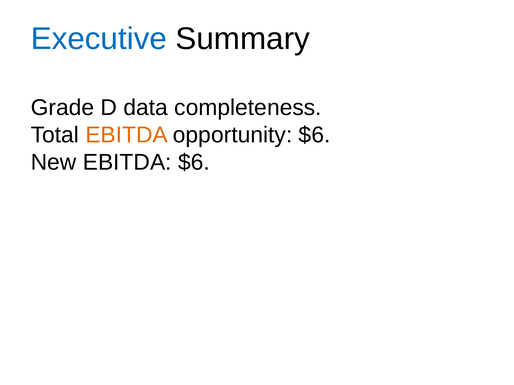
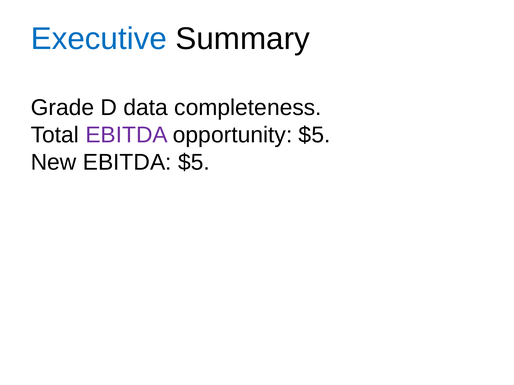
EBITDA colour: orange -> purple (127, 135)
opportunity $6: $6 -> $5 (315, 135)
EBITDA $6: $6 -> $5 (194, 163)
